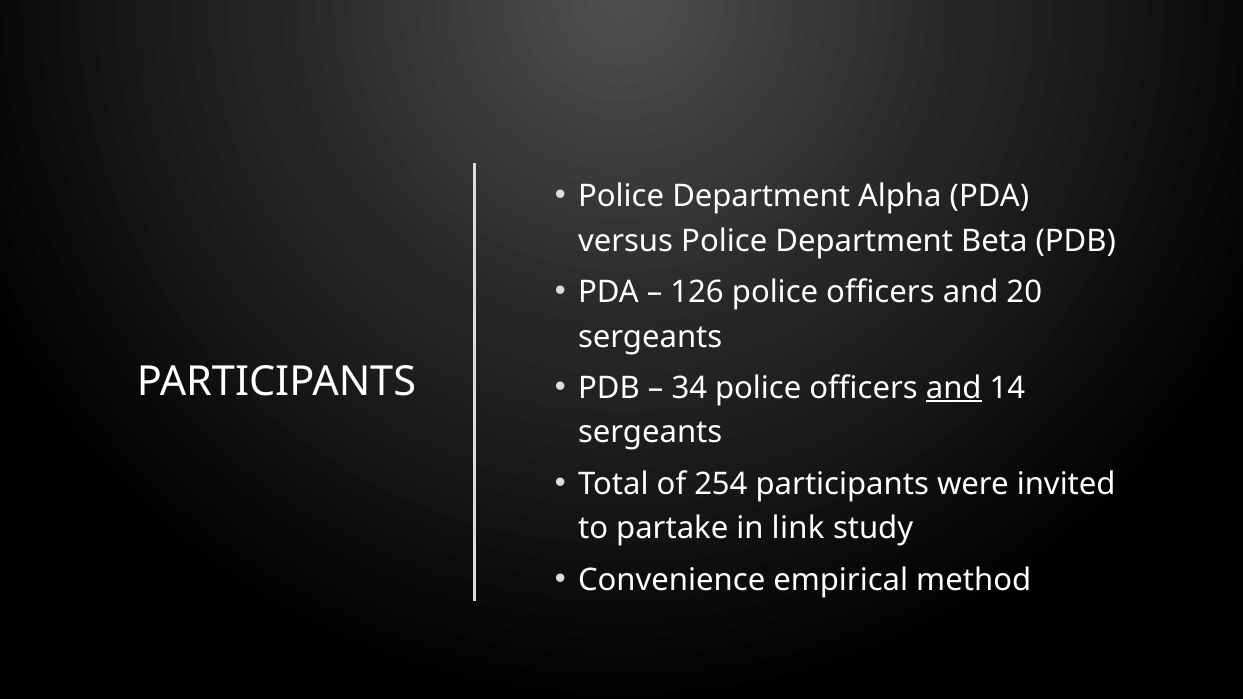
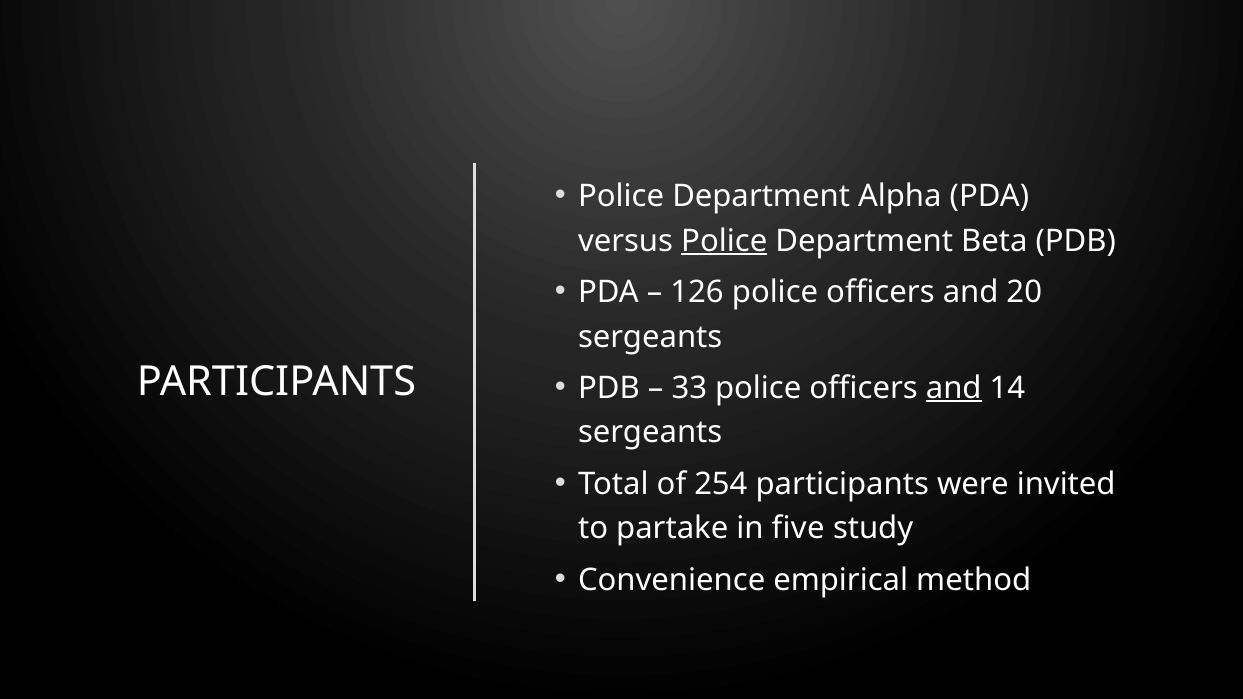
Police underline: none -> present (724, 241)
34: 34 -> 33 (689, 388)
link: link -> five (798, 529)
